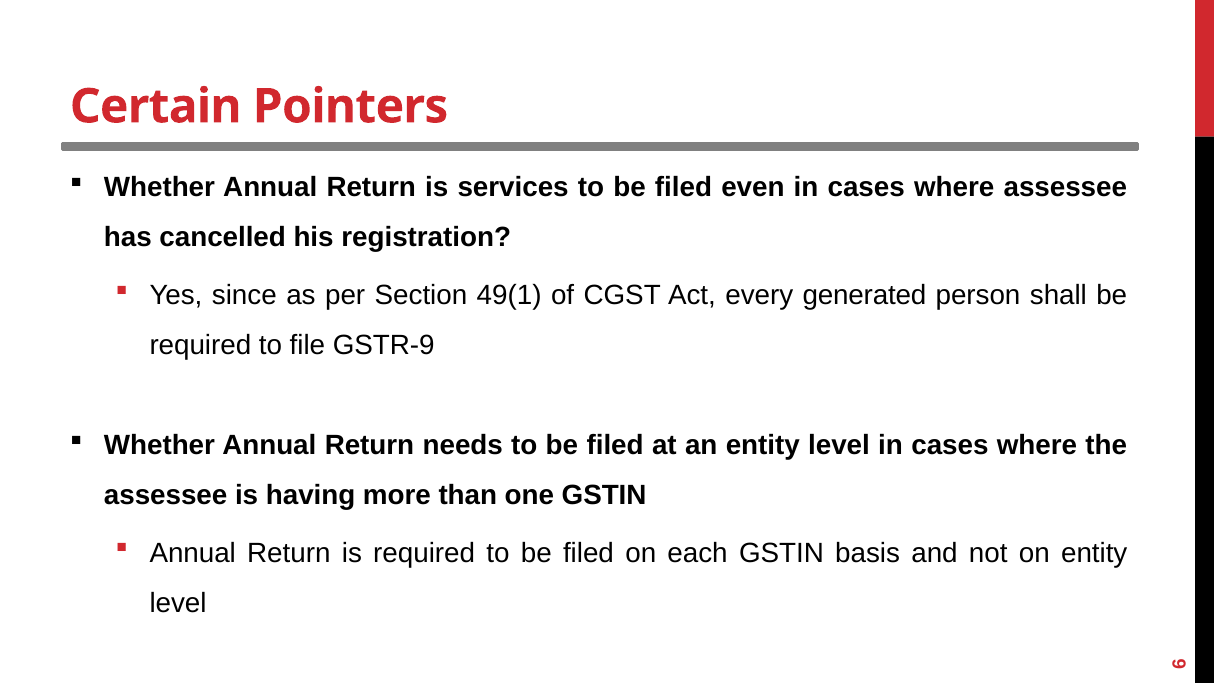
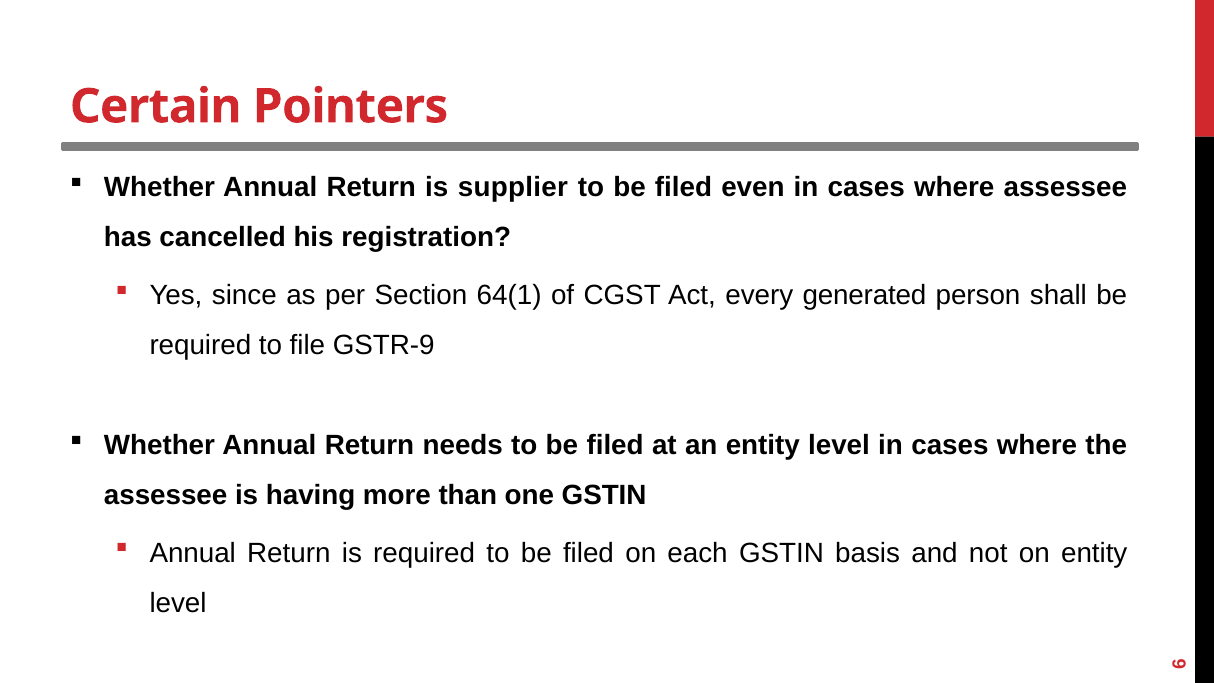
services: services -> supplier (513, 188)
49(1: 49(1 -> 64(1 (509, 295)
